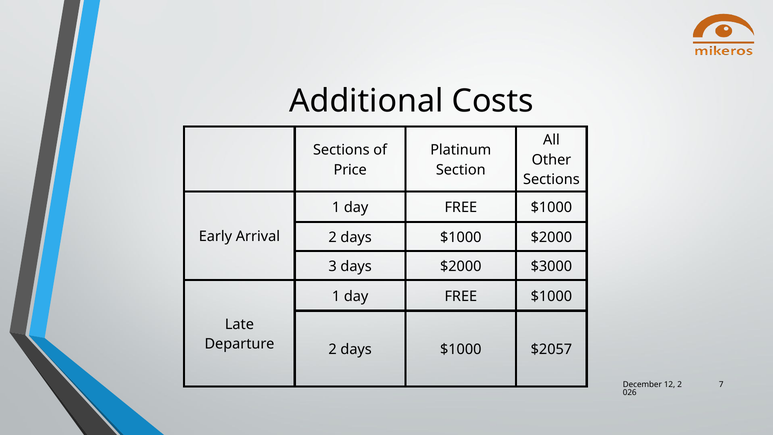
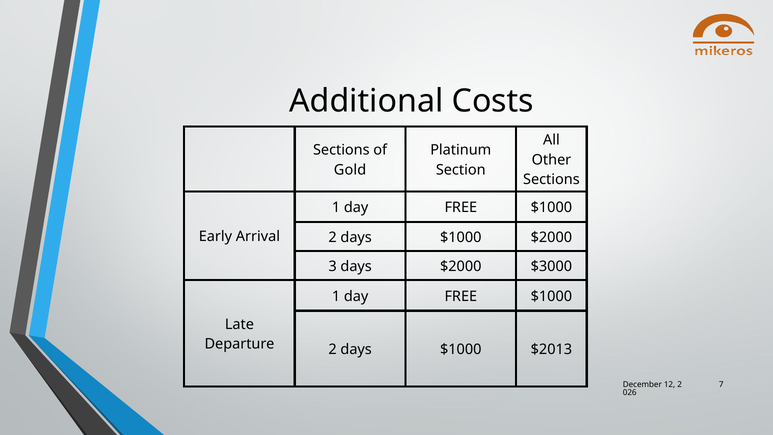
Price: Price -> Gold (350, 170)
$2057: $2057 -> $2013 (551, 349)
